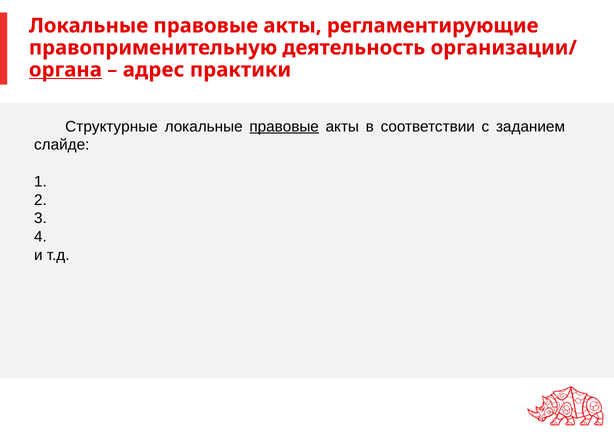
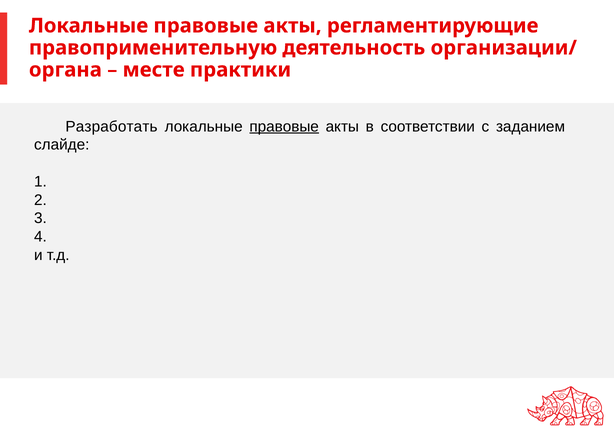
органа underline: present -> none (65, 70)
адрес: адрес -> месте (154, 70)
Структурные: Структурные -> Разработать (111, 127)
